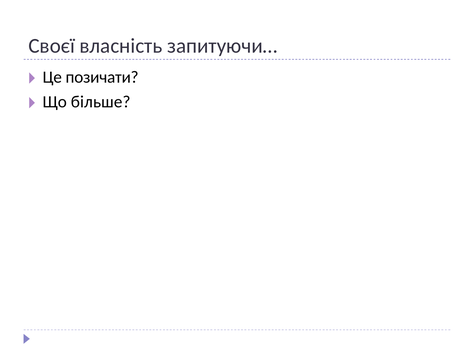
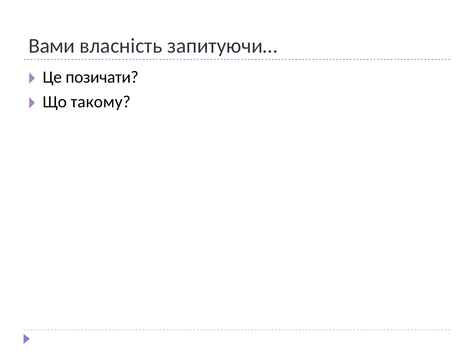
Своєї: Своєї -> Вами (52, 46)
більше: більше -> такому (101, 102)
